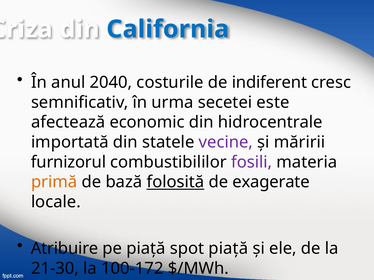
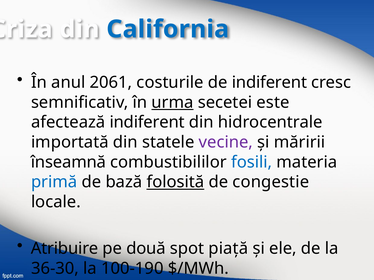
2040: 2040 -> 2061 (111, 83)
urma underline: none -> present (172, 103)
afectează economic: economic -> indiferent (147, 122)
furnizorul: furnizorul -> înseamnă (68, 162)
fosili colour: purple -> blue (252, 162)
primă colour: orange -> blue (54, 182)
exagerate: exagerate -> congestie (271, 182)
pe piaţă: piaţă -> două (146, 249)
21-30: 21-30 -> 36-30 (55, 269)
100-172: 100-172 -> 100-190 (132, 269)
